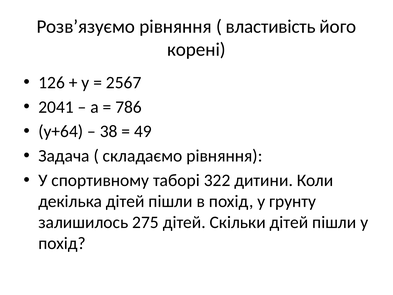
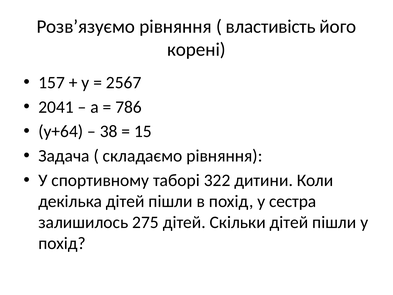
126: 126 -> 157 (52, 82)
49: 49 -> 15 (143, 131)
грунту: грунту -> сестра (293, 201)
